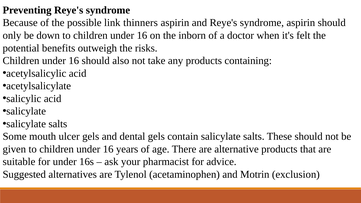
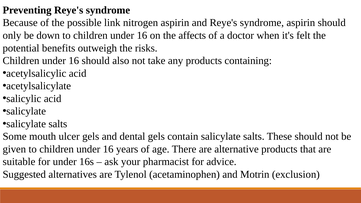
thinners: thinners -> nitrogen (141, 23)
inborn: inborn -> affects (192, 35)
